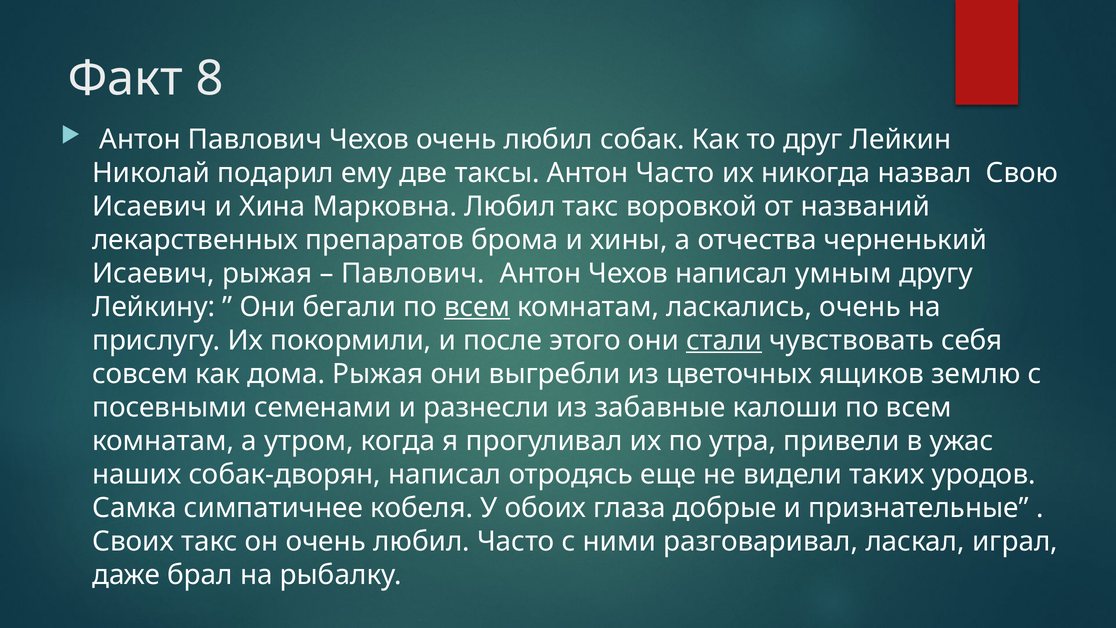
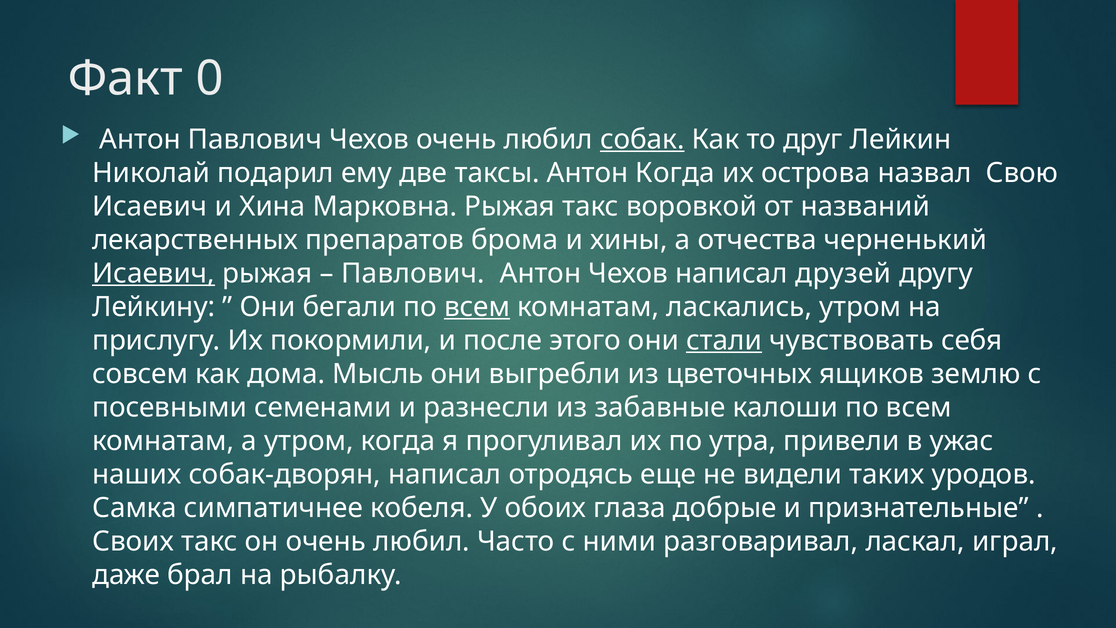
8: 8 -> 0 (210, 78)
собак underline: none -> present (642, 139)
Антон Часто: Часто -> Когда (675, 173)
никогда: никогда -> острова (816, 173)
Марковна Любил: Любил -> Рыжая (510, 206)
Исаевич underline: none -> present (154, 273)
умным: умным -> друзей (843, 273)
ласкались очень: очень -> утром (860, 307)
дома Рыжая: Рыжая -> Мысль (378, 374)
